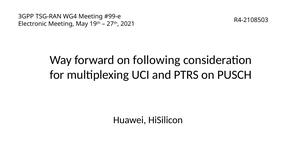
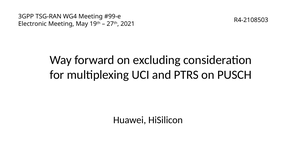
following: following -> excluding (157, 60)
